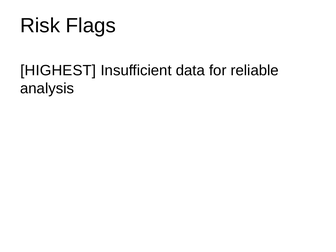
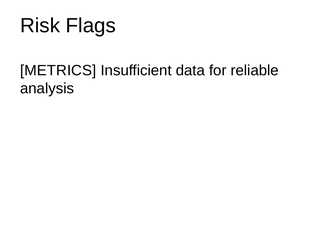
HIGHEST: HIGHEST -> METRICS (58, 70)
